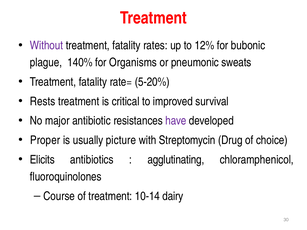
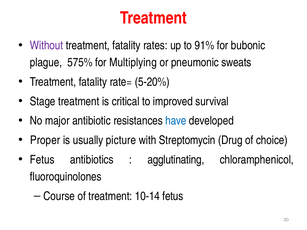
12%: 12% -> 91% (204, 46)
140%: 140% -> 575% (80, 63)
Organisms: Organisms -> Multiplying (133, 63)
Rests: Rests -> Stage (43, 101)
have colour: purple -> blue (176, 121)
Elicits: Elicits -> Fetus (42, 160)
10-14 dairy: dairy -> fetus (173, 196)
